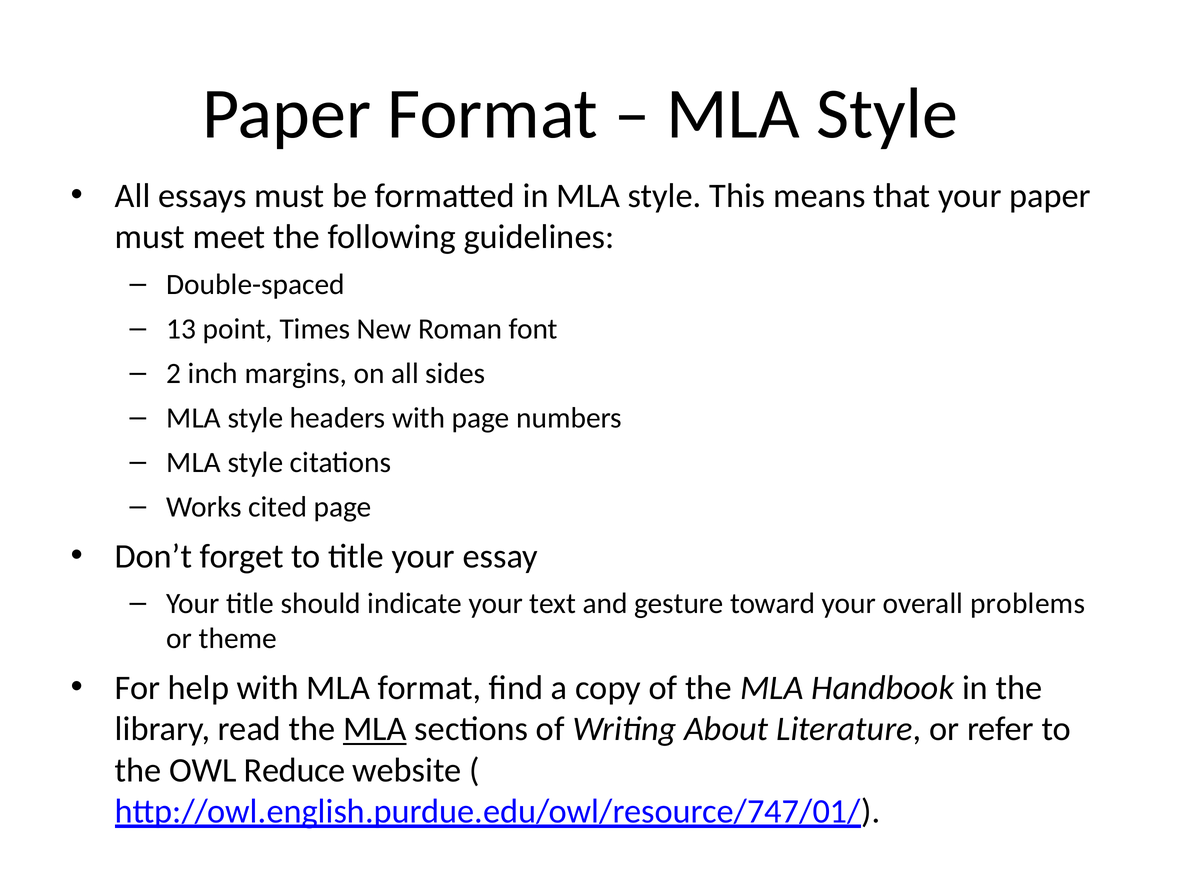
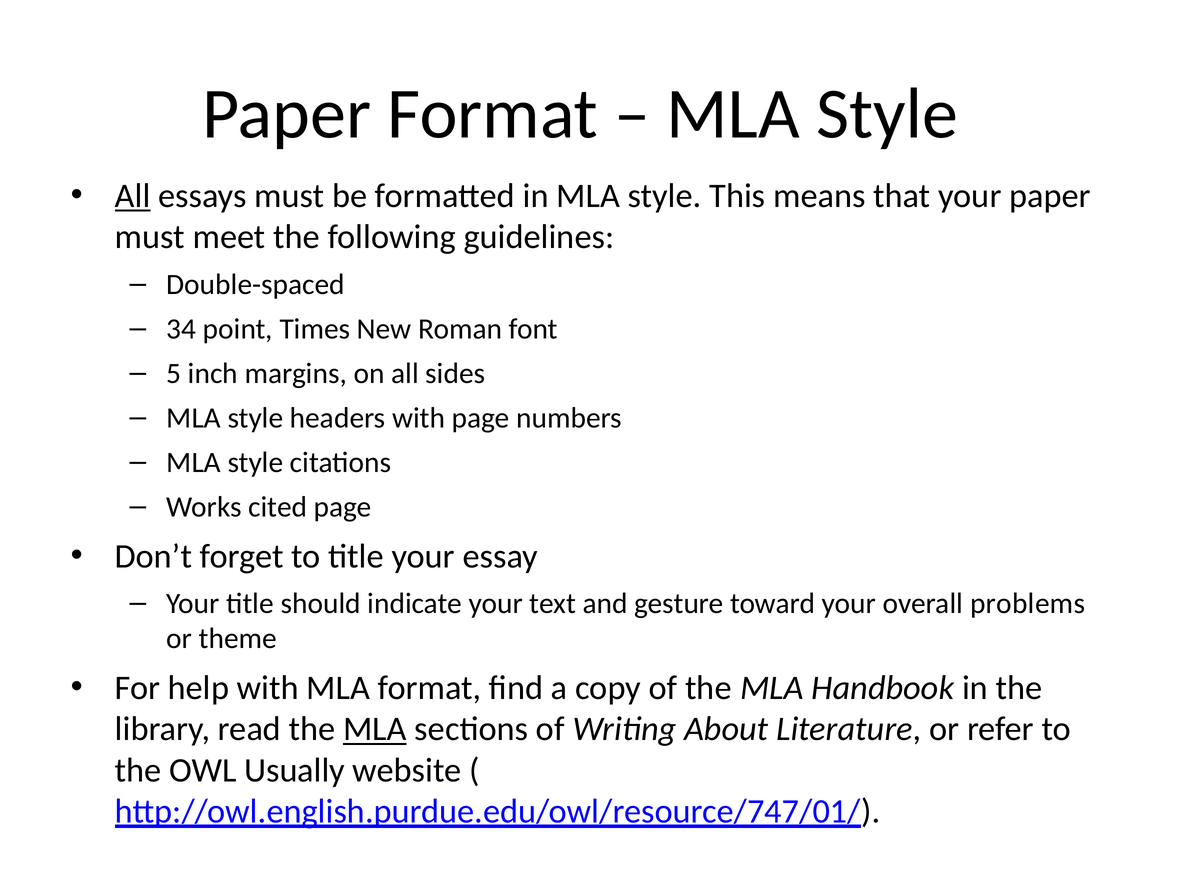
All underline: none -> present (133, 196)
13: 13 -> 34 (181, 329)
2: 2 -> 5 (174, 373)
Reduce: Reduce -> Usually (295, 770)
